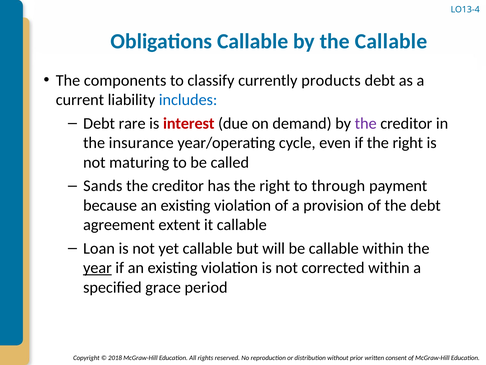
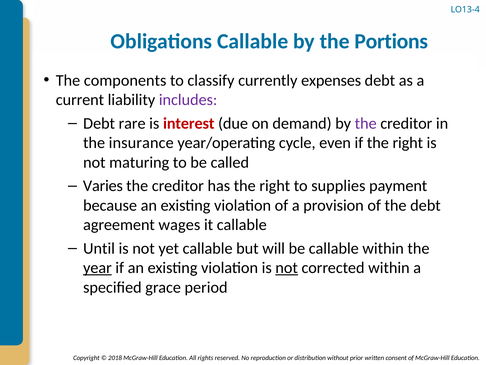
the Callable: Callable -> Portions (391, 41)
products: products -> expenses (331, 80)
includes colour: blue -> purple (188, 100)
Sands: Sands -> Varies (103, 186)
through: through -> supplies (338, 186)
extent: extent -> wages (179, 225)
Loan: Loan -> Until (99, 248)
not underline: none -> present (287, 267)
